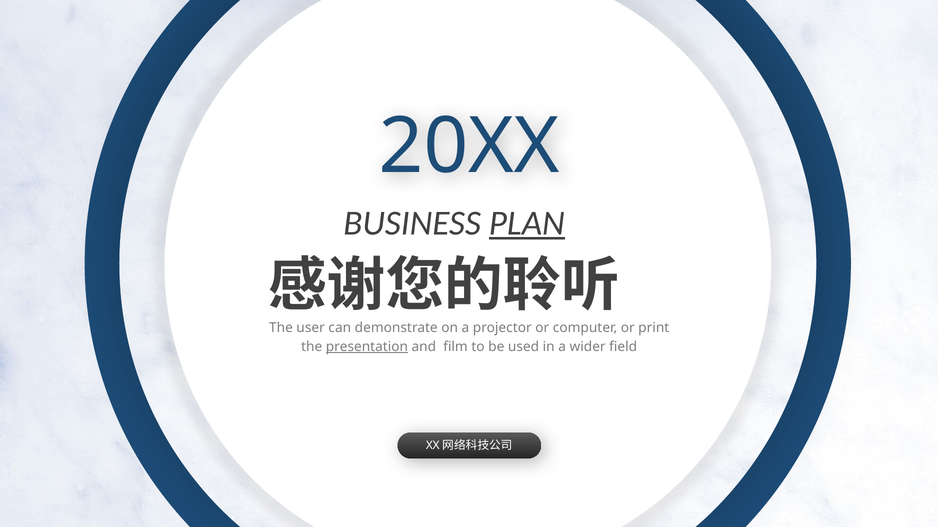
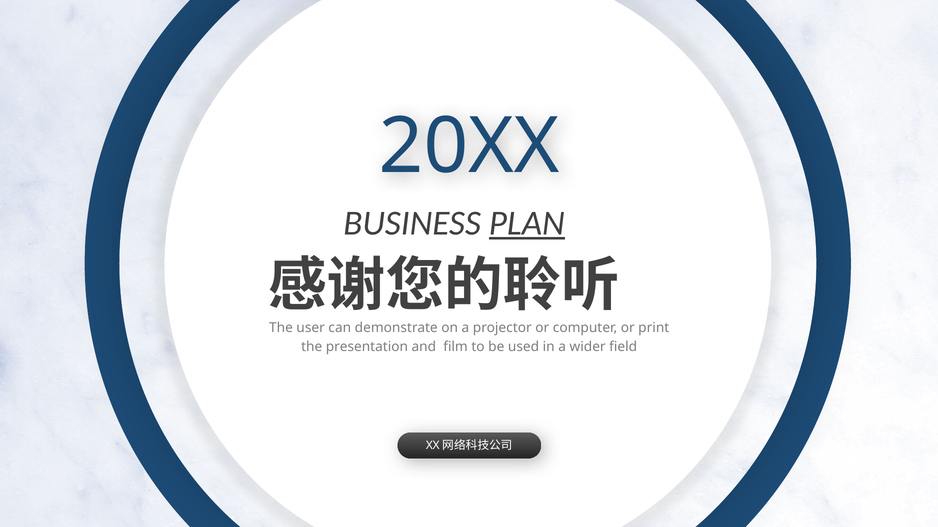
presentation underline: present -> none (367, 347)
